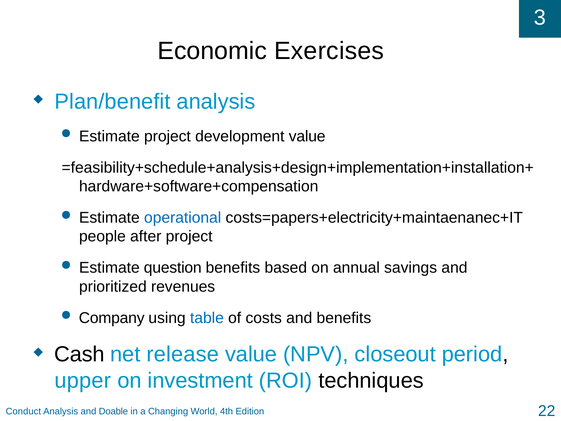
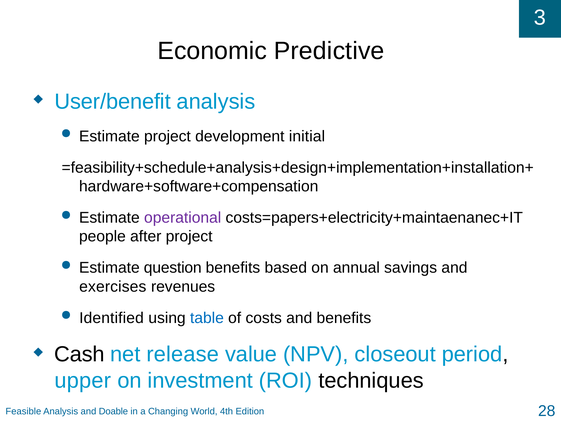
Exercises: Exercises -> Predictive (329, 51)
Plan/benefit: Plan/benefit -> User/benefit (113, 101)
development value: value -> initial (307, 136)
operational colour: blue -> purple (183, 218)
prioritized: prioritized -> exercises (113, 286)
Company: Company -> Identified (112, 318)
Conduct: Conduct -> Feasible (23, 411)
22: 22 -> 28 (547, 411)
